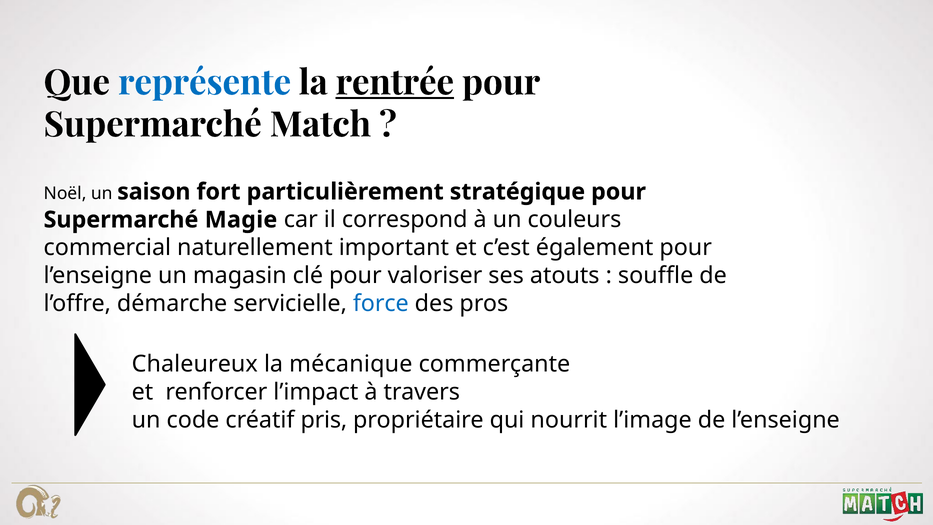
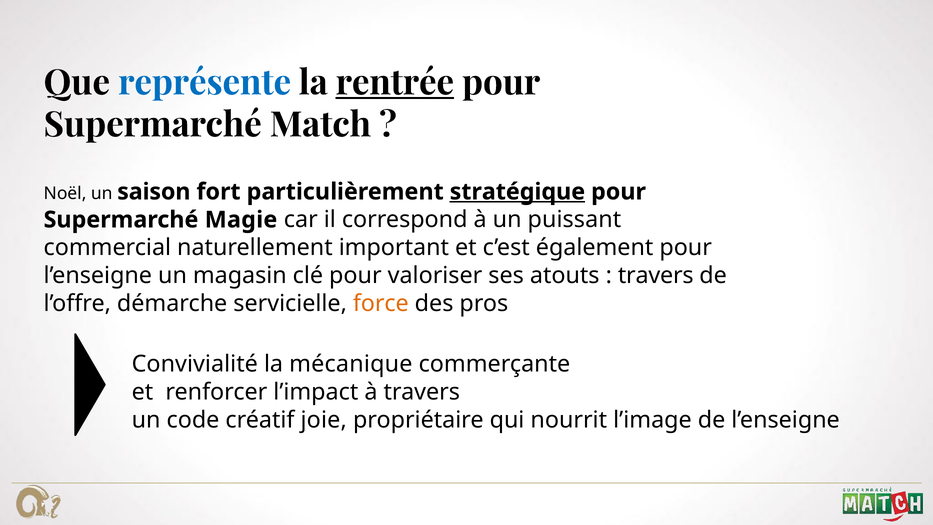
stratégique underline: none -> present (517, 192)
couleurs: couleurs -> puissant (574, 220)
souffle: souffle -> travers (656, 276)
force colour: blue -> orange (381, 304)
Chaleureux: Chaleureux -> Convivialité (195, 364)
pris: pris -> joie (324, 420)
